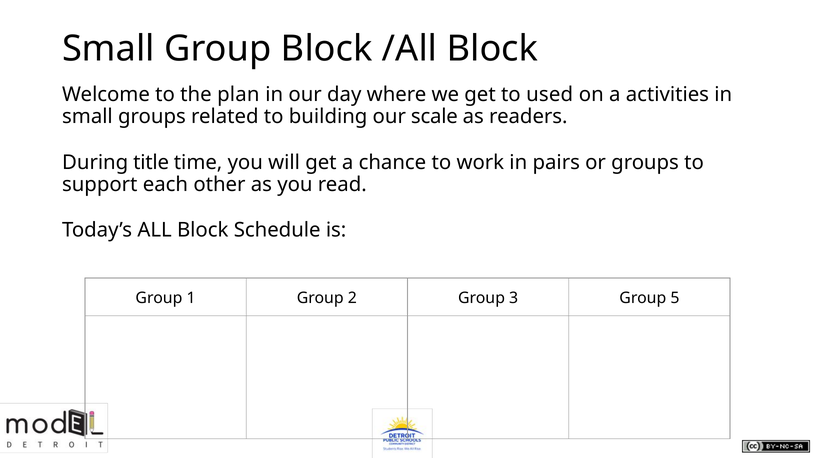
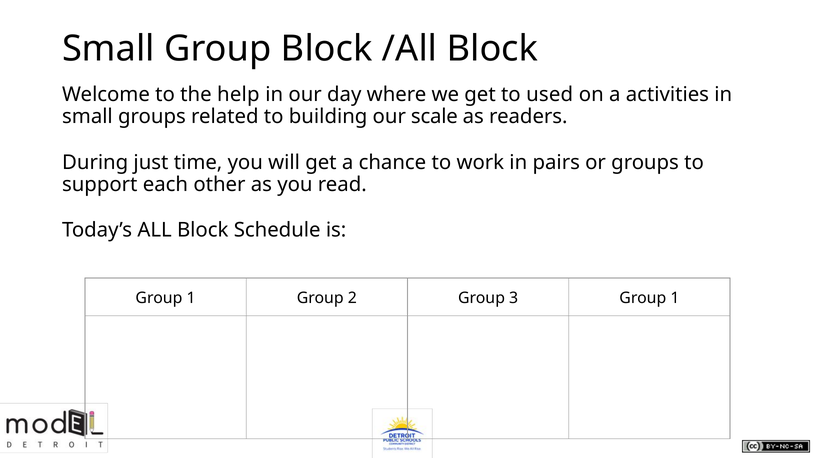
plan: plan -> help (238, 95)
title: title -> just (151, 163)
3 Group 5: 5 -> 1 (675, 298)
